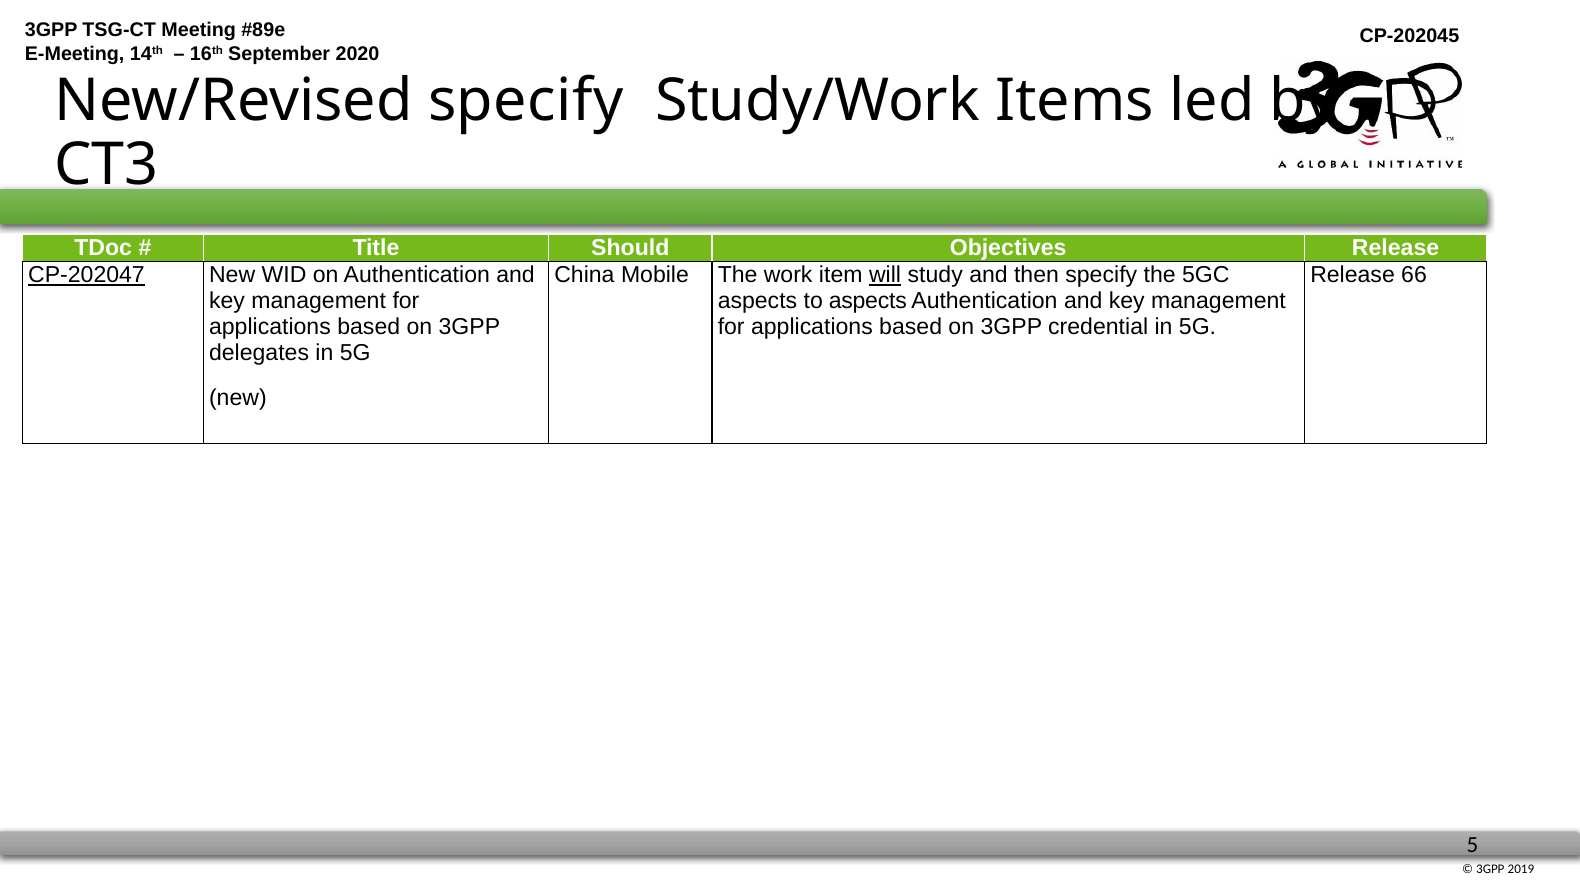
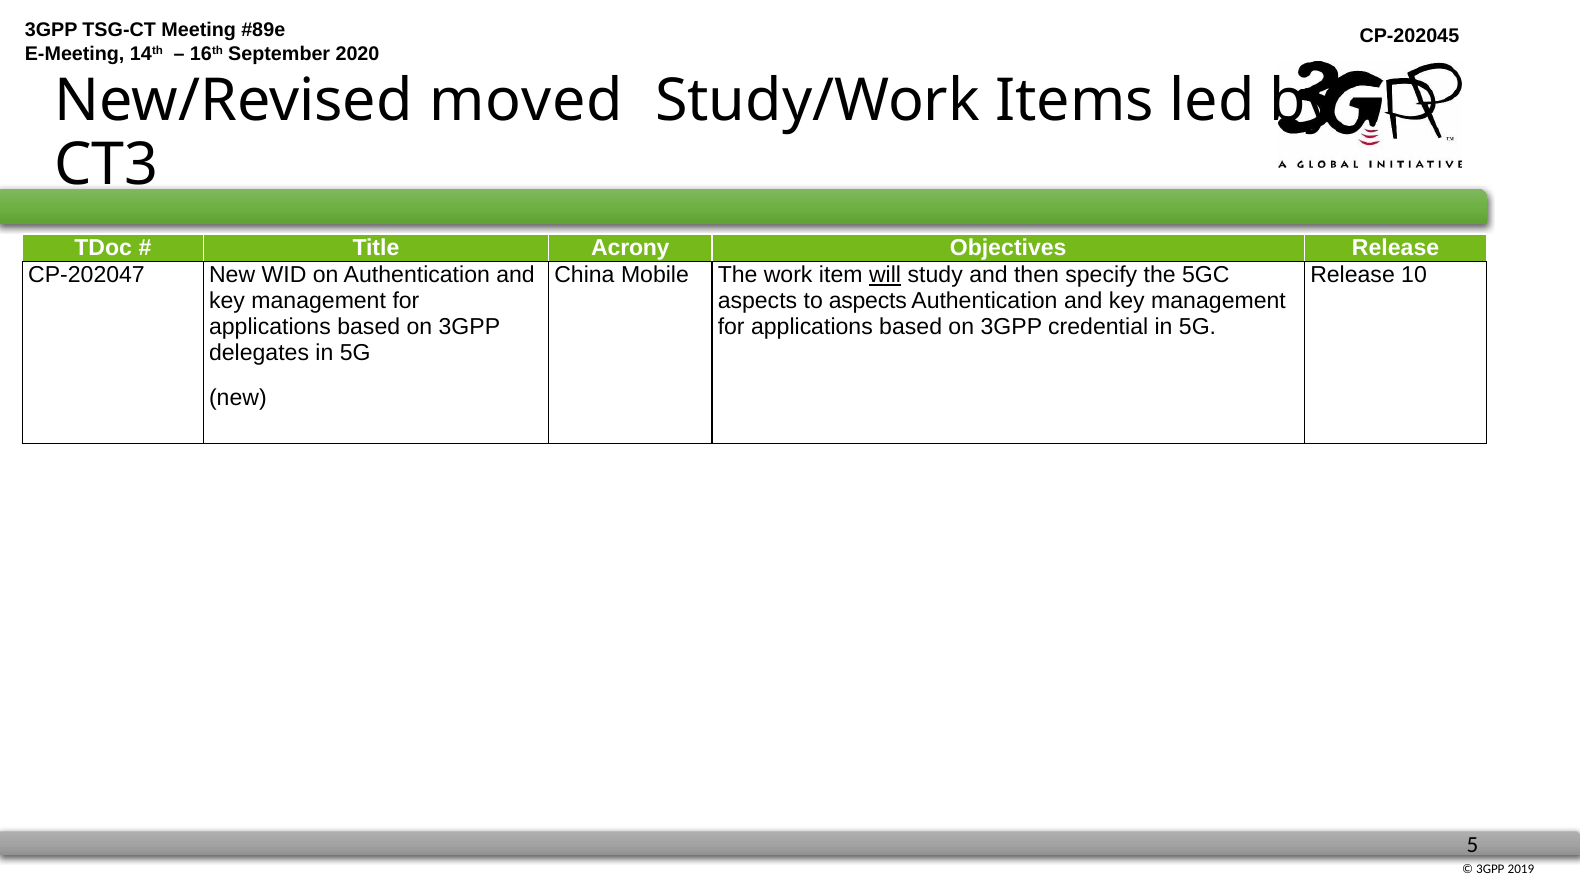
New/Revised specify: specify -> moved (526, 101)
Should: Should -> Acrony (630, 247)
CP-202047 underline: present -> none (87, 275)
66: 66 -> 10 (1414, 275)
